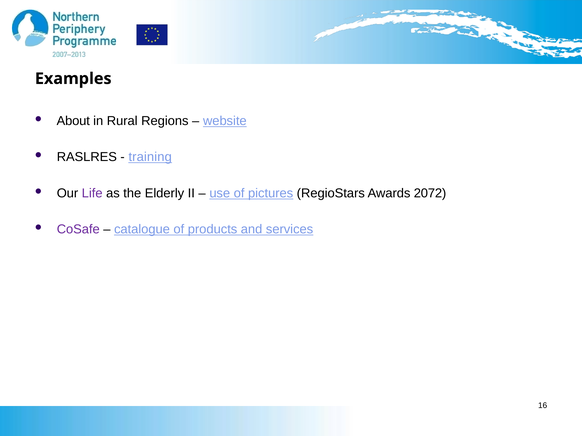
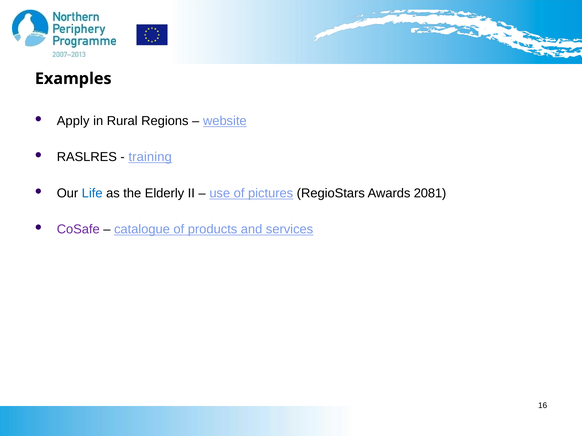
About: About -> Apply (73, 121)
Life colour: purple -> blue (92, 193)
2072: 2072 -> 2081 (430, 193)
